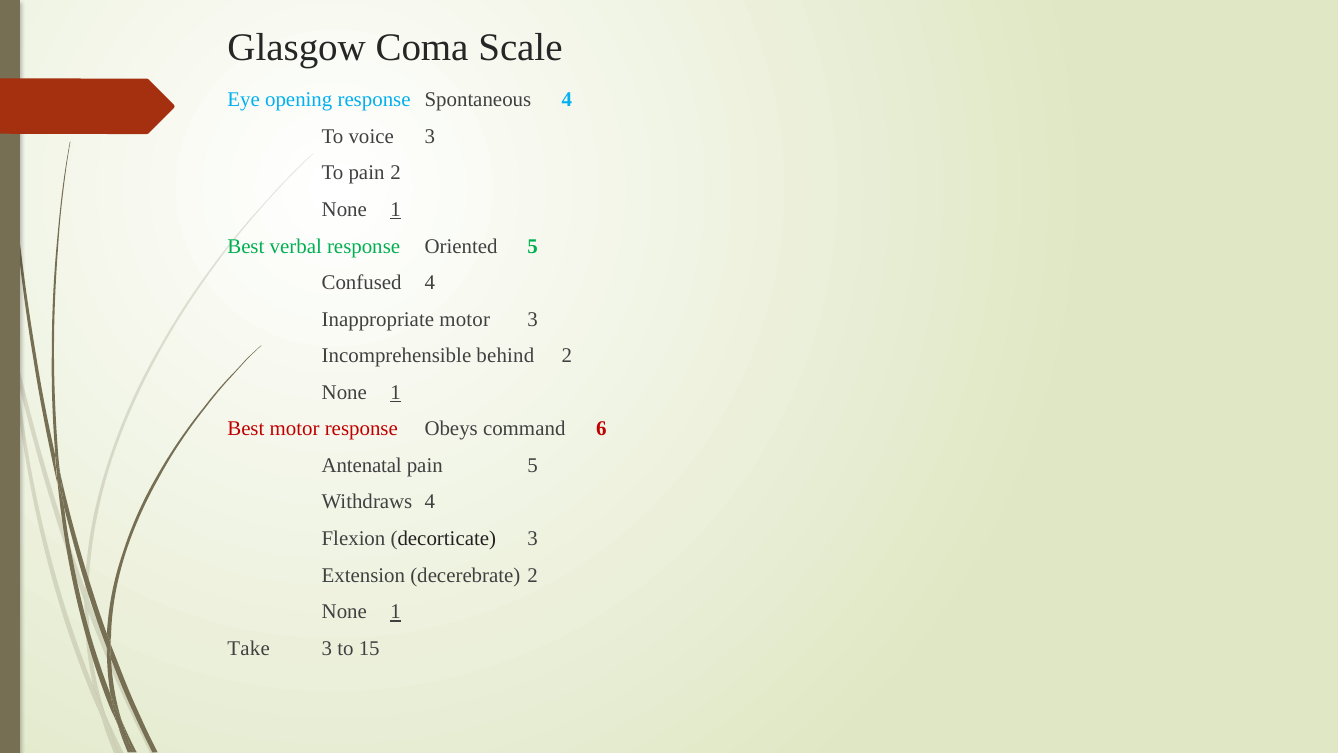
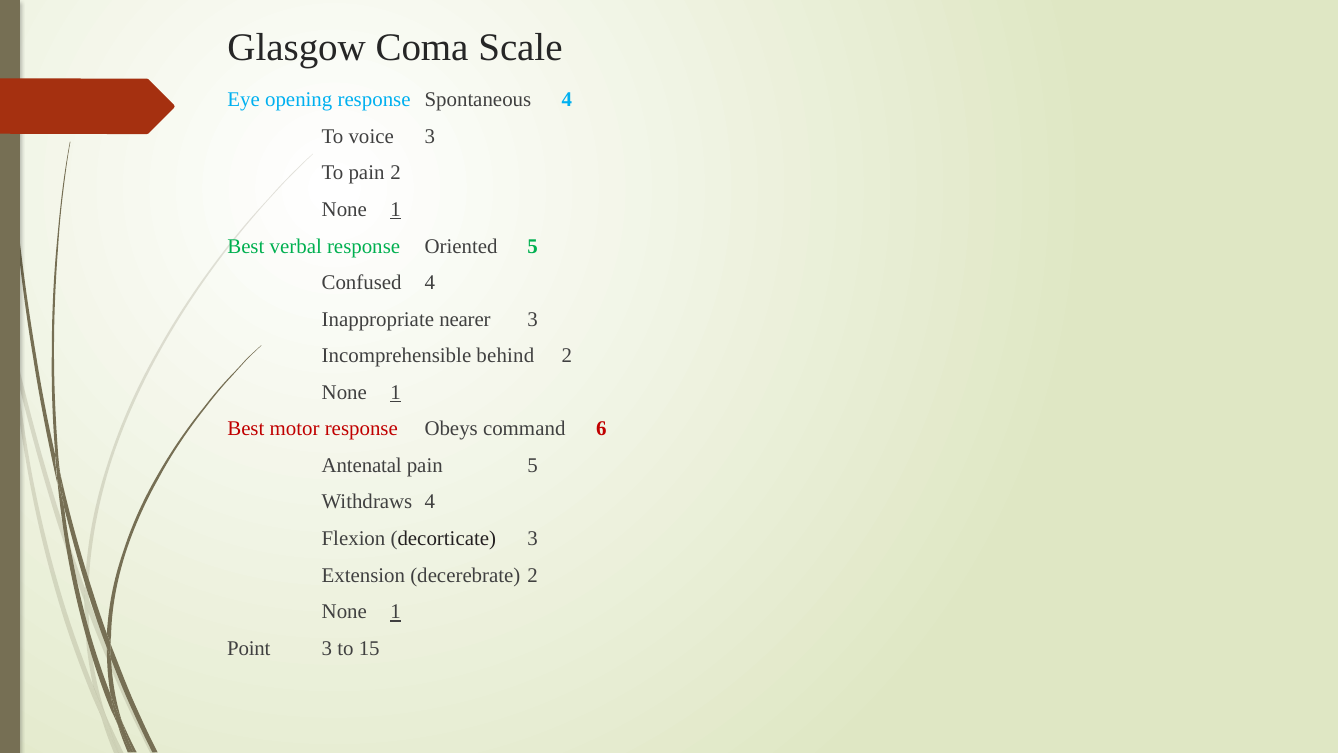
Inappropriate motor: motor -> nearer (465, 319)
Take: Take -> Point (249, 648)
